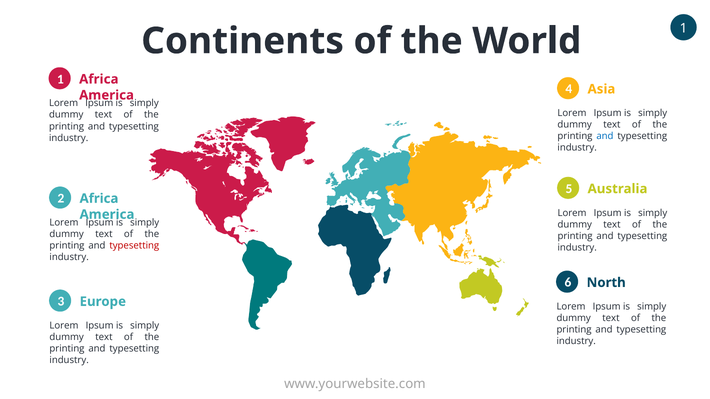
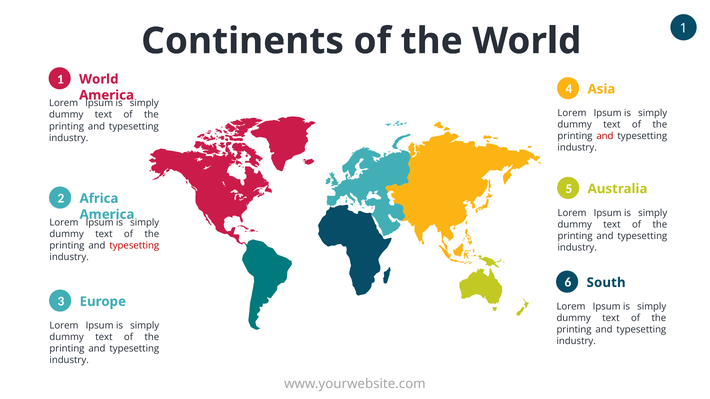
1 Africa: Africa -> World (99, 79)
and colour: blue -> red (605, 136)
North: North -> South (606, 283)
